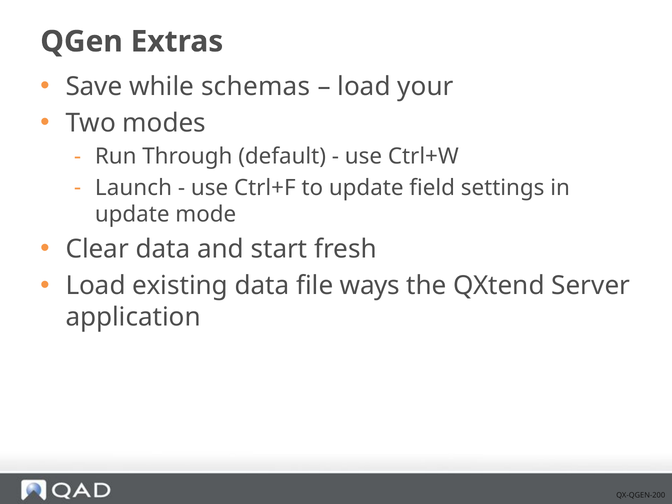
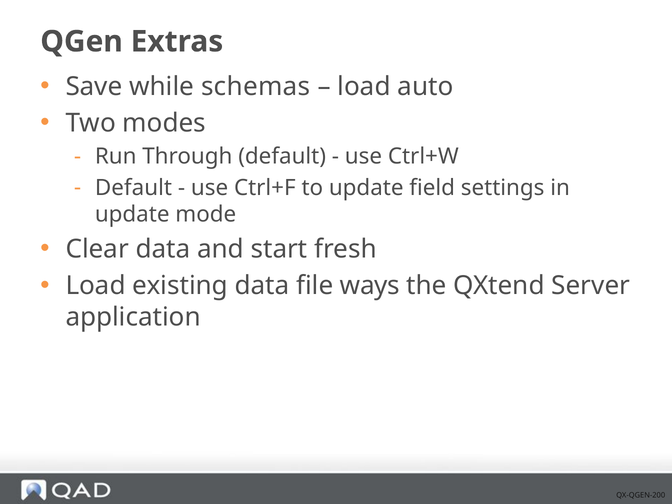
your: your -> auto (425, 86)
Launch: Launch -> Default (133, 188)
